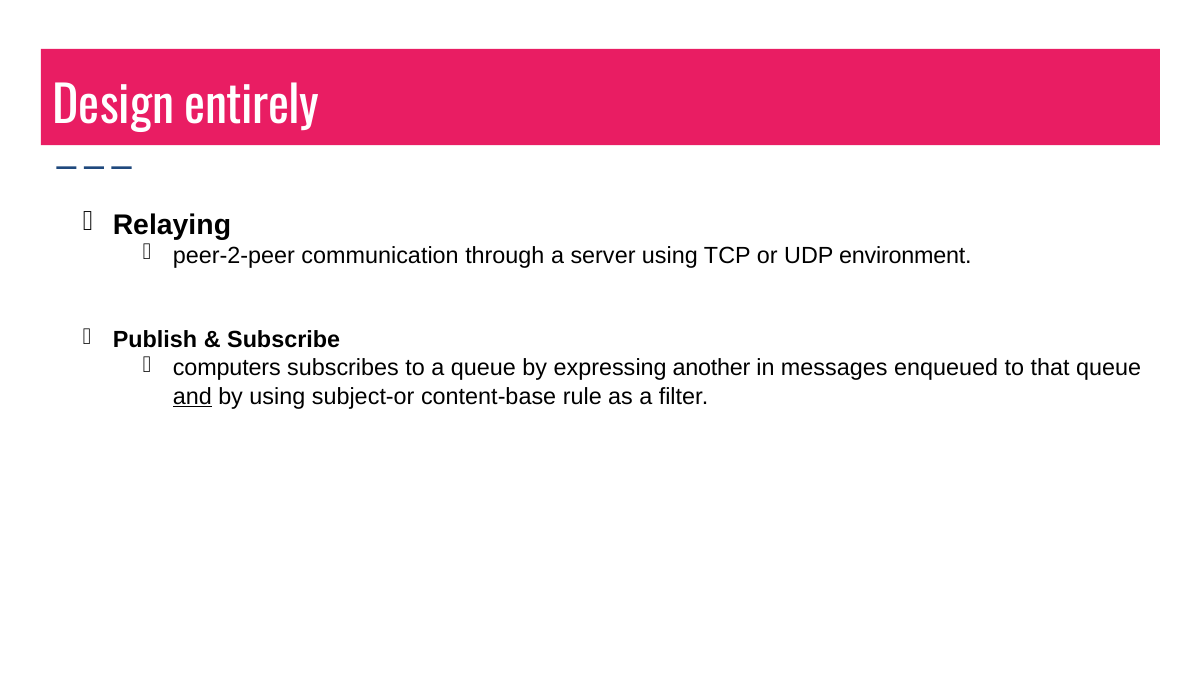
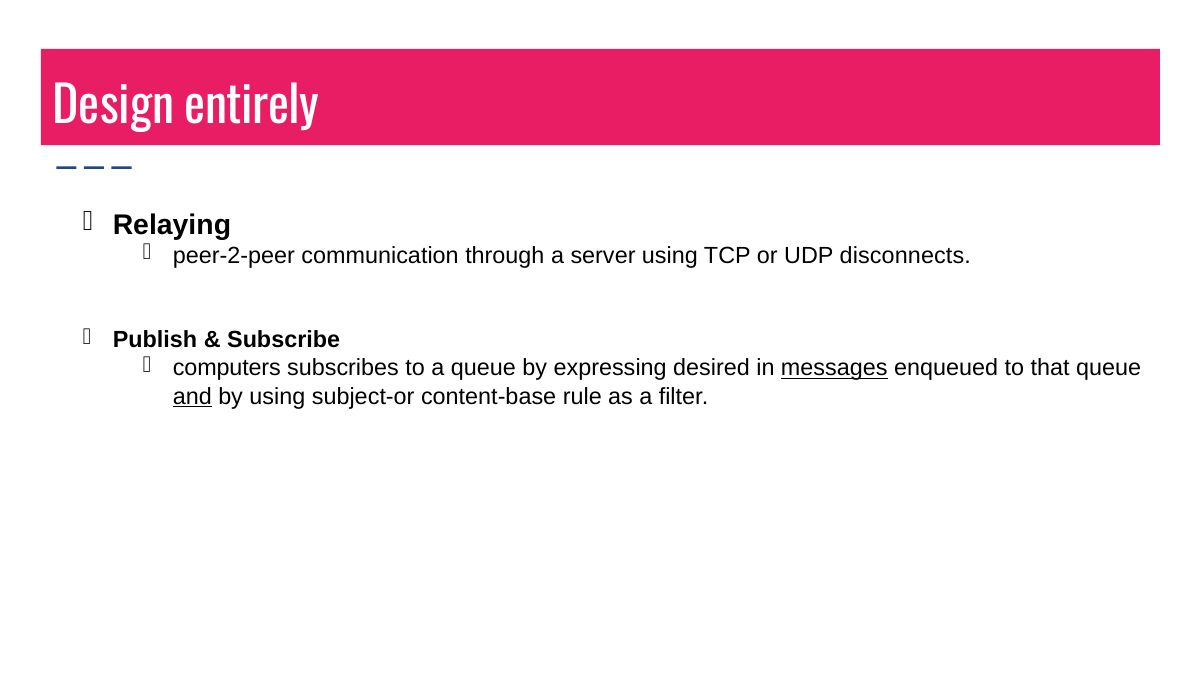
environment: environment -> disconnects (905, 256)
another: another -> desired (711, 368)
messages underline: none -> present (834, 368)
